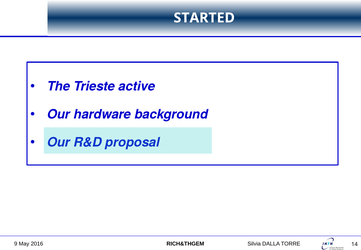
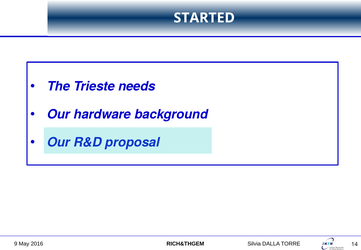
active: active -> needs (137, 86)
